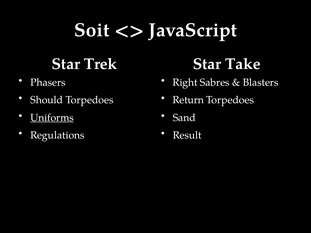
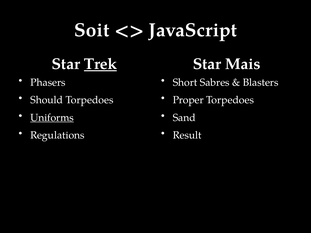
Trek underline: none -> present (100, 64)
Take: Take -> Mais (243, 64)
Right: Right -> Short (185, 82)
Return: Return -> Proper (188, 100)
